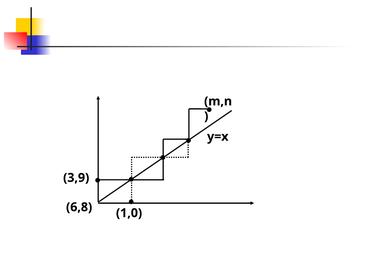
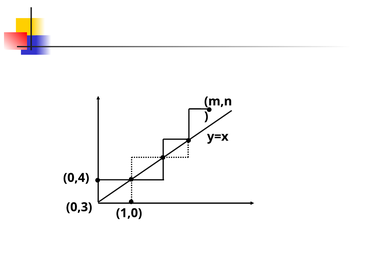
3,9: 3,9 -> 0,4 (76, 178)
6,8: 6,8 -> 0,3 (79, 207)
